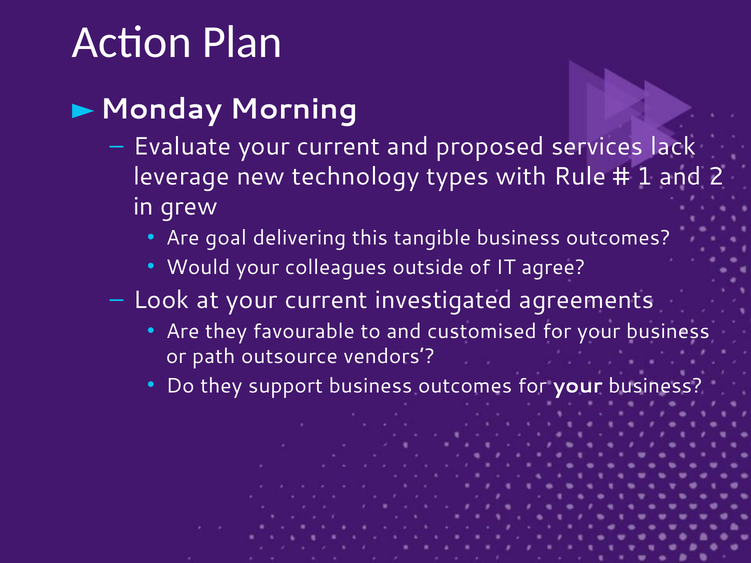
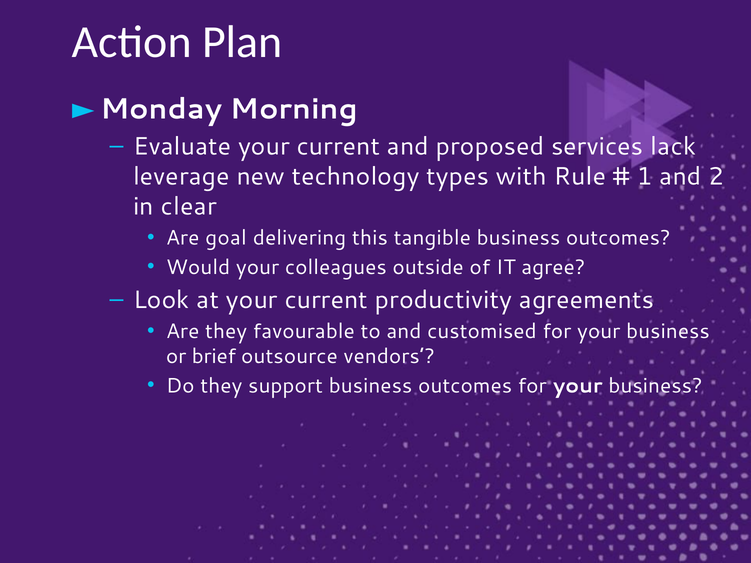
grew: grew -> clear (189, 207)
investigated: investigated -> productivity (443, 300)
path: path -> brief (214, 357)
